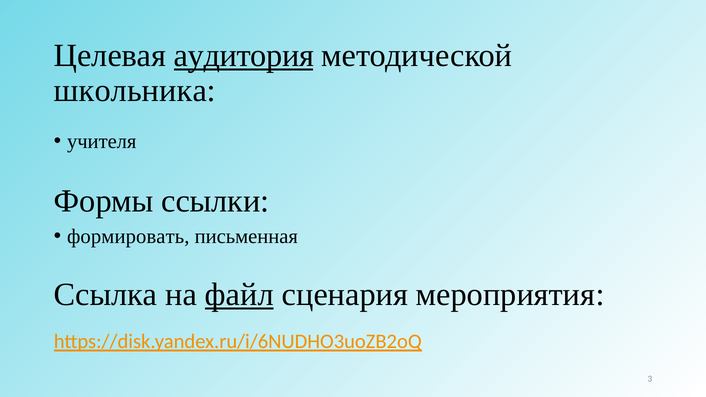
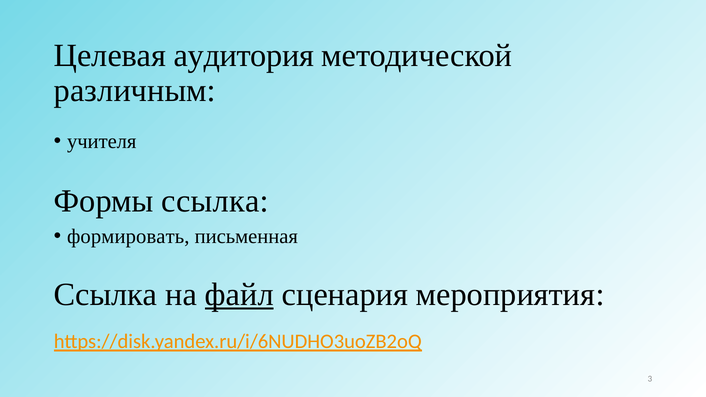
аудитория underline: present -> none (244, 56)
школьника: школьника -> различным (135, 91)
Формы ссылки: ссылки -> ссылка (215, 201)
